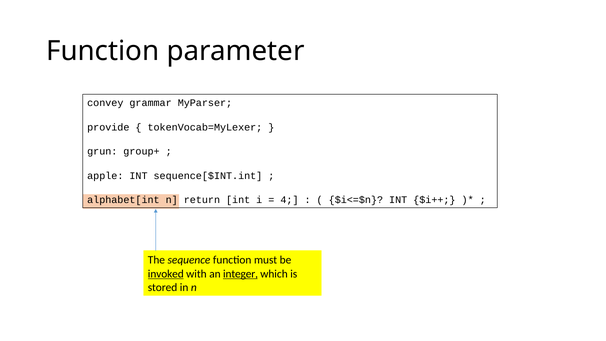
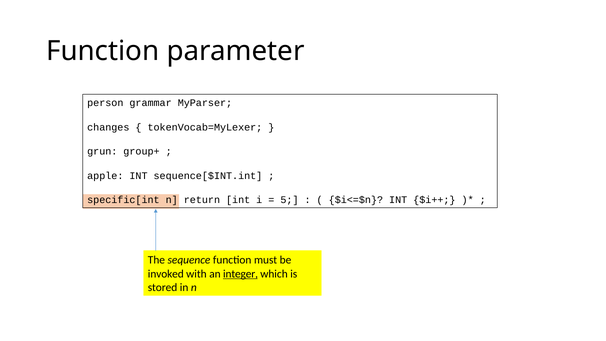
convey: convey -> person (105, 103)
provide: provide -> changes (108, 127)
alphabet[int: alphabet[int -> specific[int (123, 200)
4: 4 -> 5 (290, 200)
invoked underline: present -> none (166, 274)
